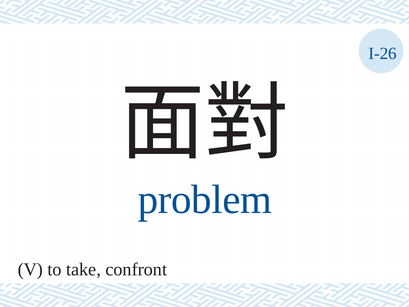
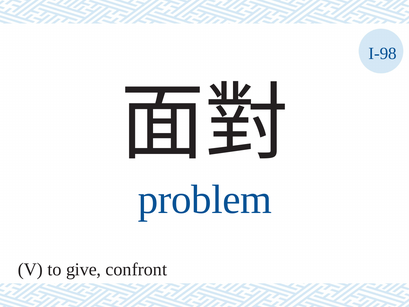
I-26: I-26 -> I-98 (383, 54)
take: take -> give (84, 269)
